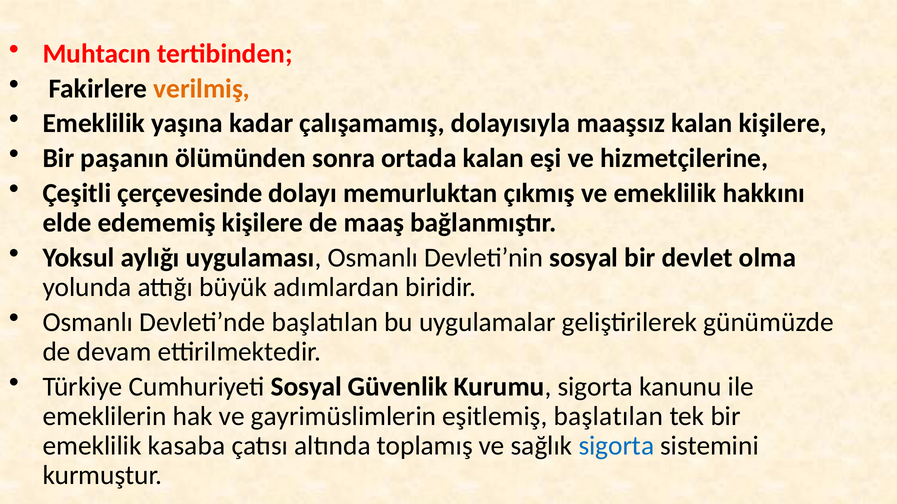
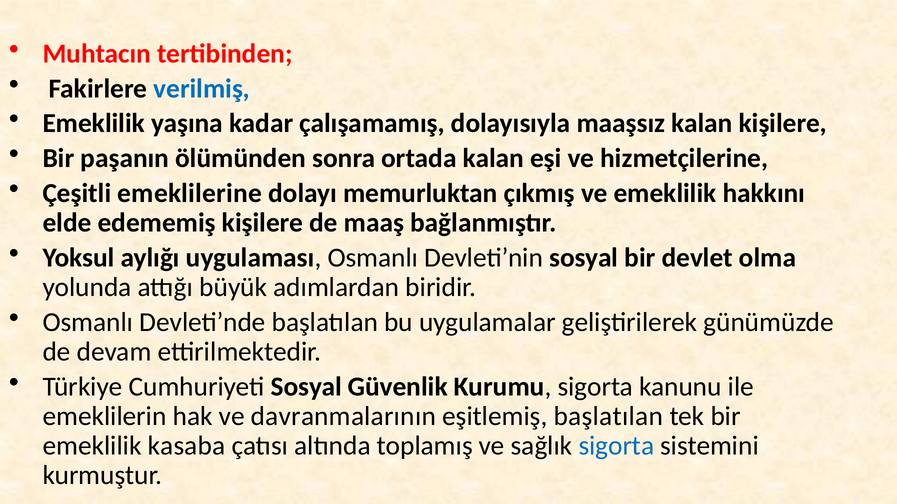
verilmiş colour: orange -> blue (202, 89)
çerçevesinde: çerçevesinde -> emeklilerine (190, 193)
gayrimüslimlerin: gayrimüslimlerin -> davranmalarının (343, 417)
